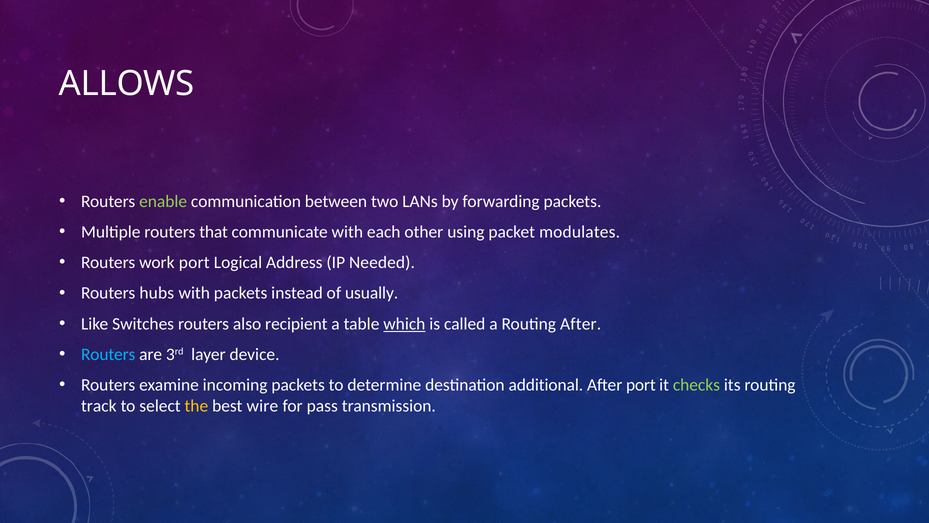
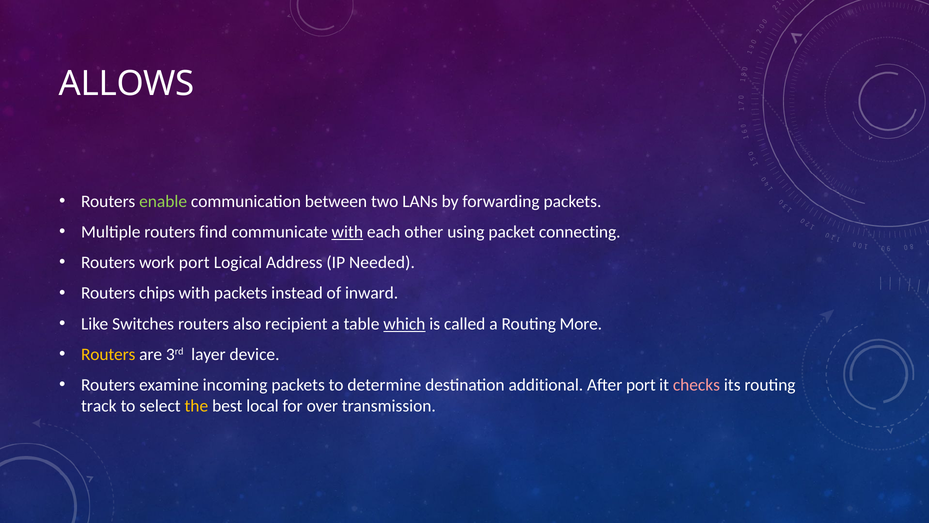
that: that -> find (213, 232)
with underline: none -> present (347, 232)
modulates: modulates -> connecting (580, 232)
hubs: hubs -> chips (157, 293)
usually: usually -> inward (372, 293)
Routing After: After -> More (581, 324)
Routers colour: light blue -> yellow (108, 354)
checks colour: light green -> pink (696, 385)
wire: wire -> local (262, 406)
pass: pass -> over (322, 406)
